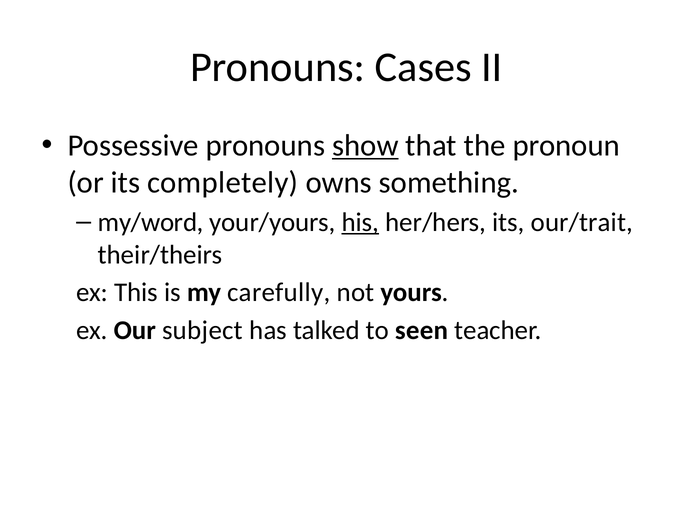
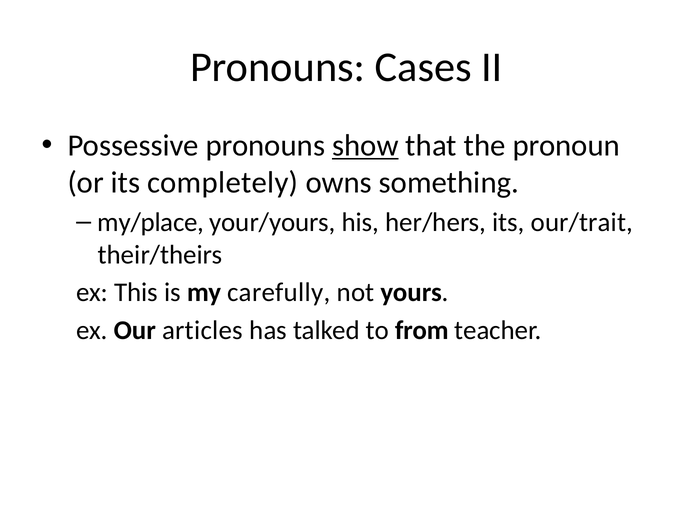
my/word: my/word -> my/place (151, 222)
his underline: present -> none (360, 222)
subject: subject -> articles (203, 330)
seen: seen -> from (422, 330)
